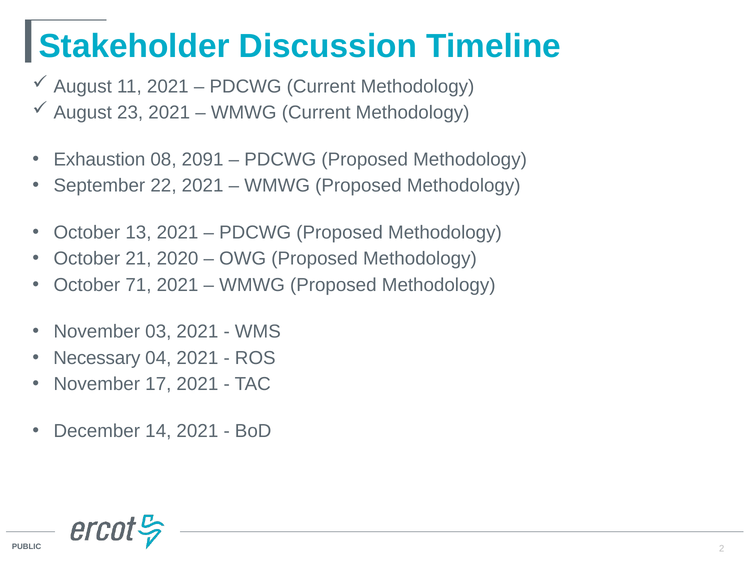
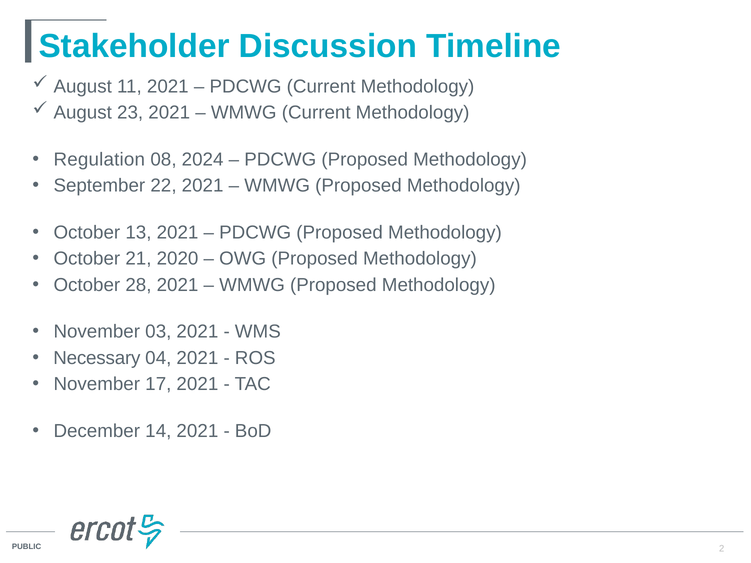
Exhaustion: Exhaustion -> Regulation (99, 160)
2091: 2091 -> 2024 (203, 160)
71: 71 -> 28 (138, 285)
